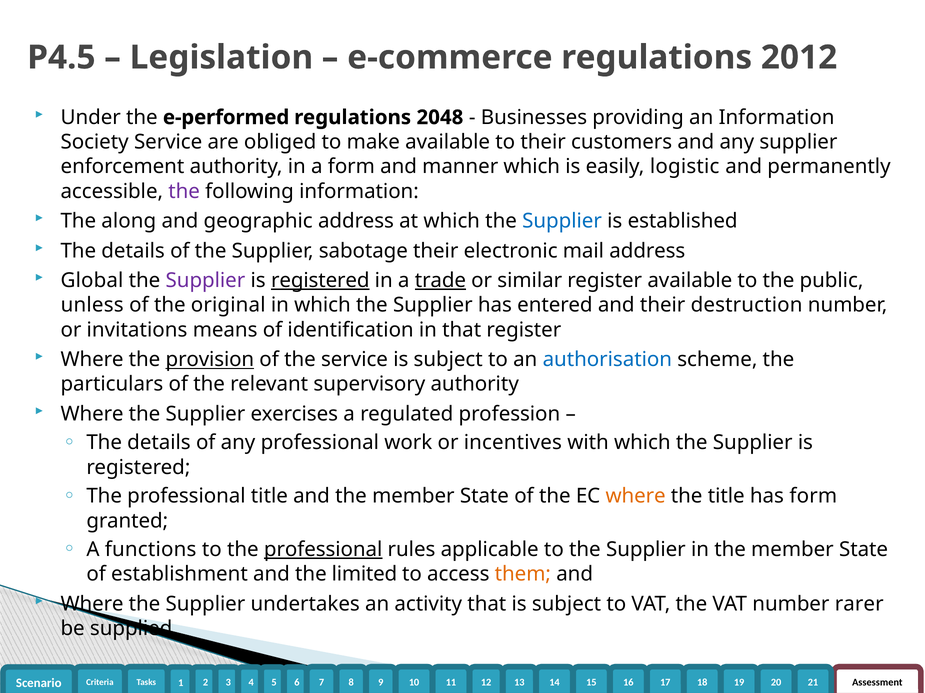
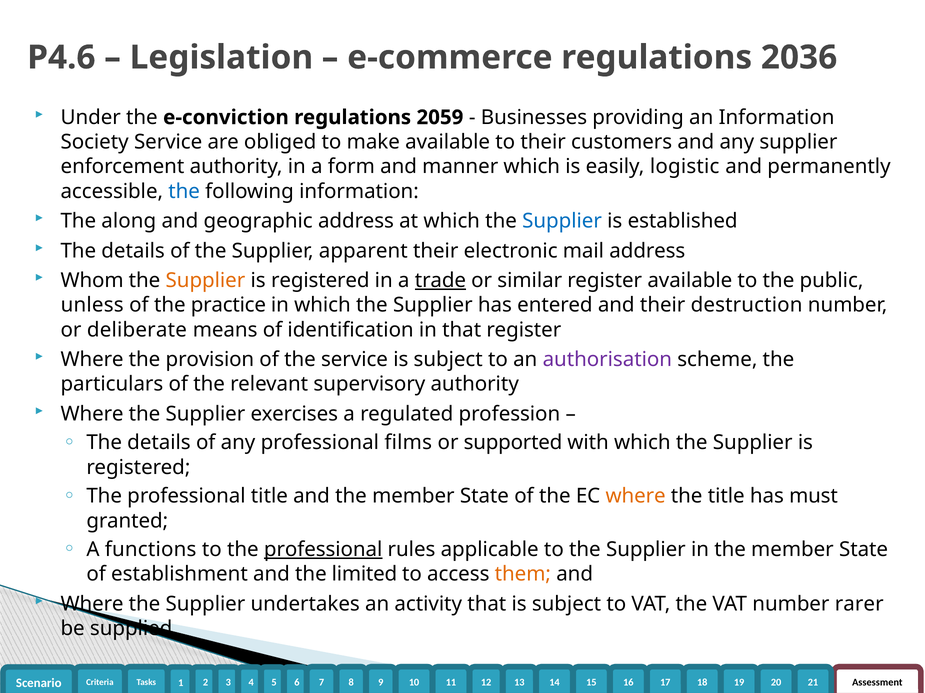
P4.5: P4.5 -> P4.6 (61, 58)
2012: 2012 -> 2036 (799, 58)
e-performed: e-performed -> e-conviction (226, 118)
2048: 2048 -> 2059 (440, 118)
the colour: purple -> blue (184, 191)
sabotage: sabotage -> apparent (363, 251)
Global: Global -> Whom (92, 281)
Supplier colour: purple -> orange (205, 281)
registered underline: present -> none (320, 281)
original: original -> practice (228, 306)
invitations: invitations -> deliberate (137, 330)
provision underline: present -> none (210, 360)
authorisation colour: blue -> purple (607, 360)
work: work -> films (408, 443)
incentives: incentives -> supported (513, 443)
has form: form -> must (813, 497)
